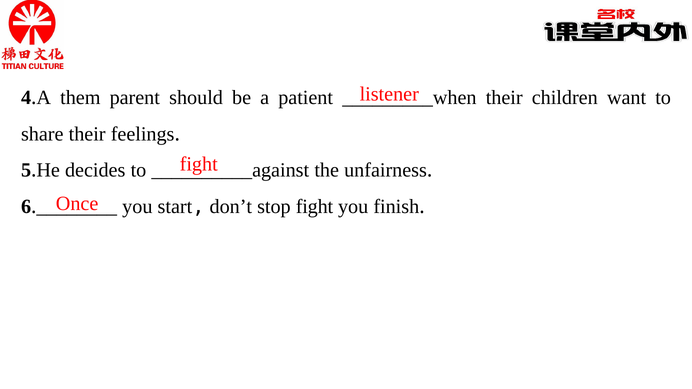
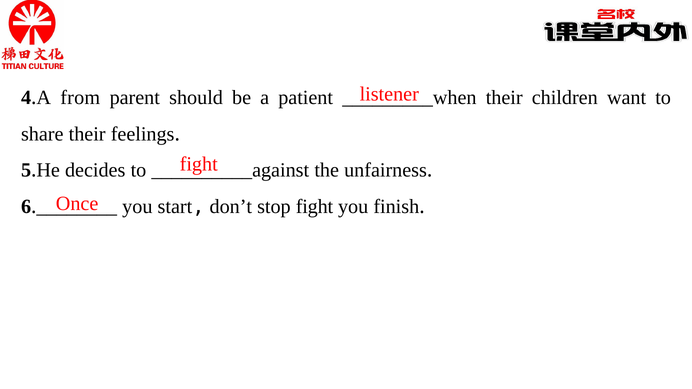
them: them -> from (80, 98)
